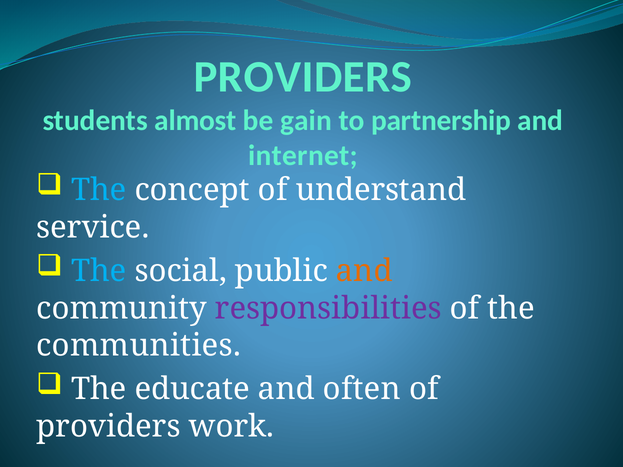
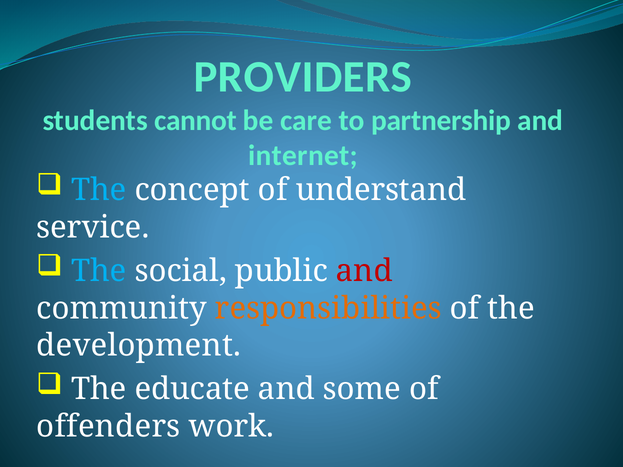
almost: almost -> cannot (195, 120)
gain: gain -> care (306, 120)
and colour: orange -> red (364, 271)
responsibilities colour: purple -> orange (328, 308)
communities: communities -> development (139, 346)
often: often -> some (362, 389)
providers: providers -> offenders (108, 427)
